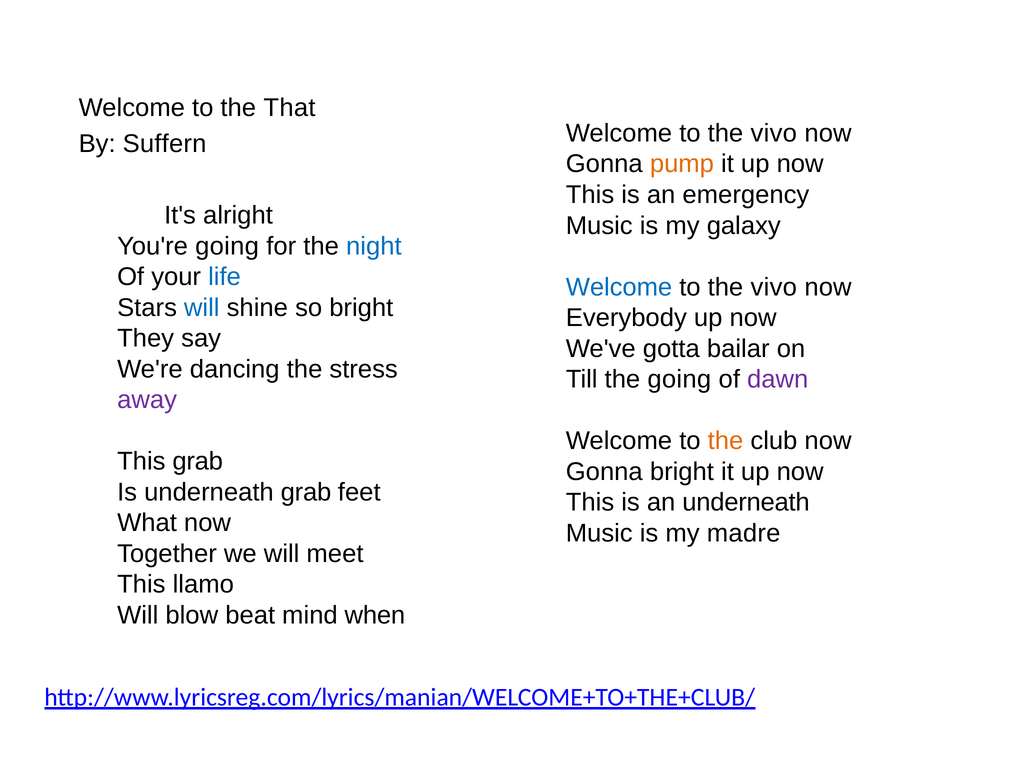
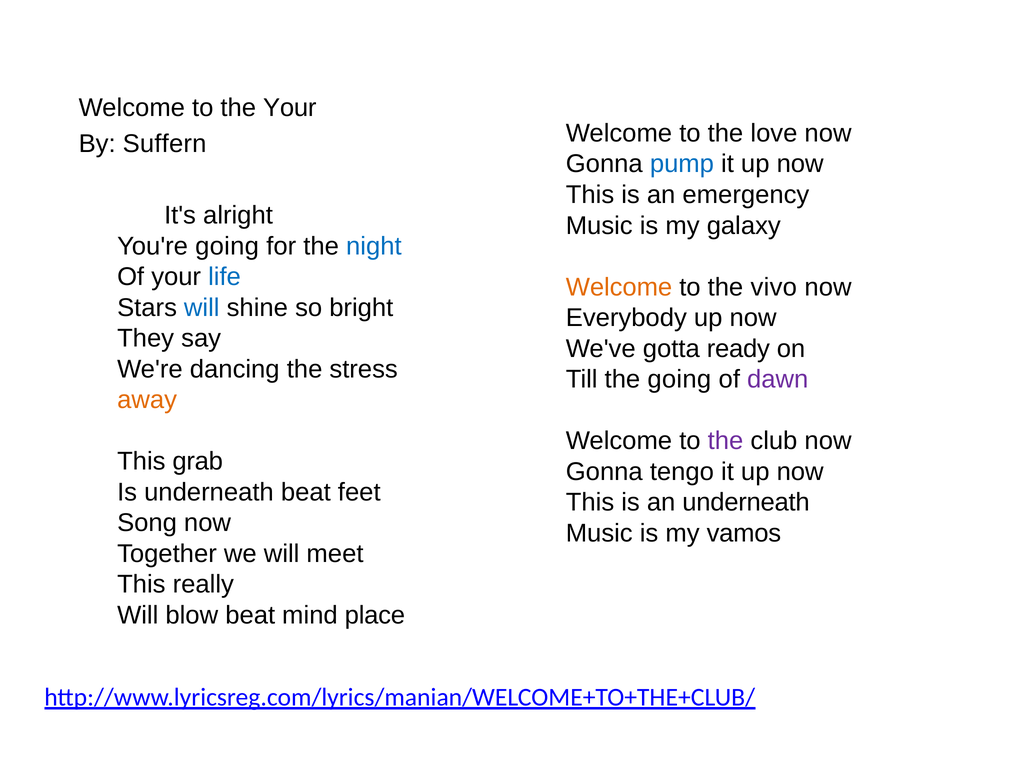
the That: That -> Your (290, 108)
vivo: vivo -> love (774, 133)
pump colour: orange -> blue (682, 164)
Welcome colour: blue -> orange (619, 287)
bailar: bailar -> ready (738, 349)
away colour: purple -> orange (147, 400)
the colour: orange -> purple (725, 441)
Gonna bright: bright -> tengo (682, 472)
underneath grab: grab -> beat (306, 493)
What: What -> Song (147, 523)
madre: madre -> vamos (744, 533)
llamo: llamo -> really (203, 585)
when: when -> place (375, 616)
